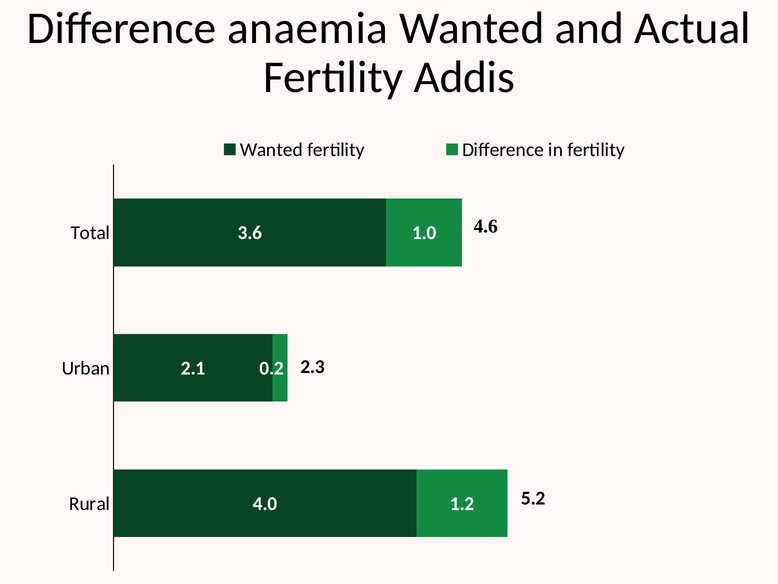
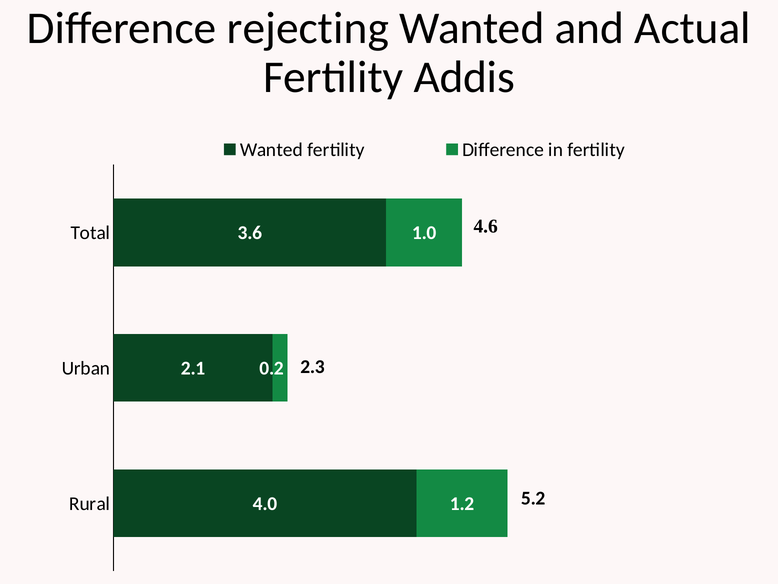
anaemia: anaemia -> rejecting (308, 28)
